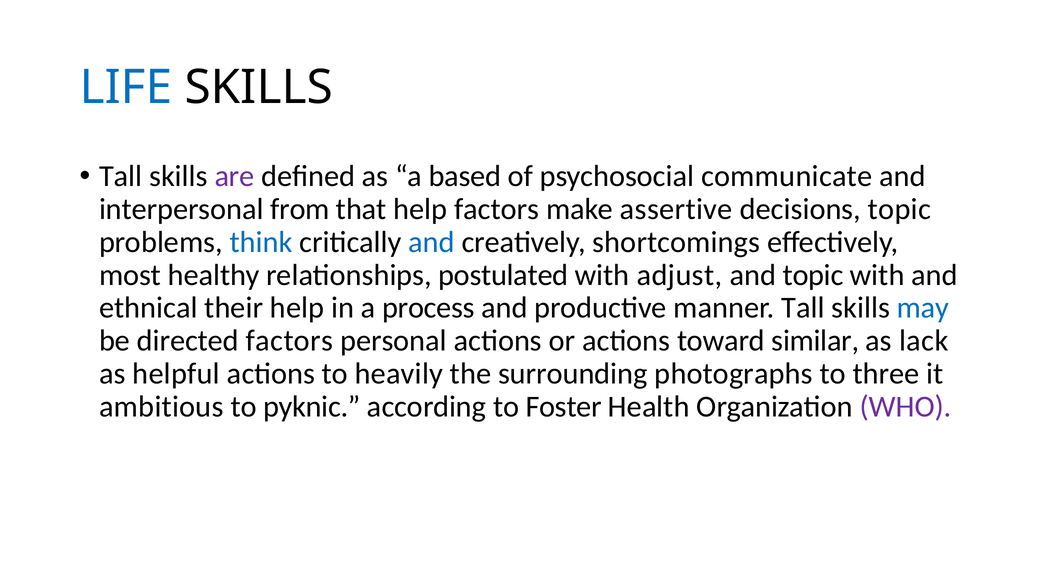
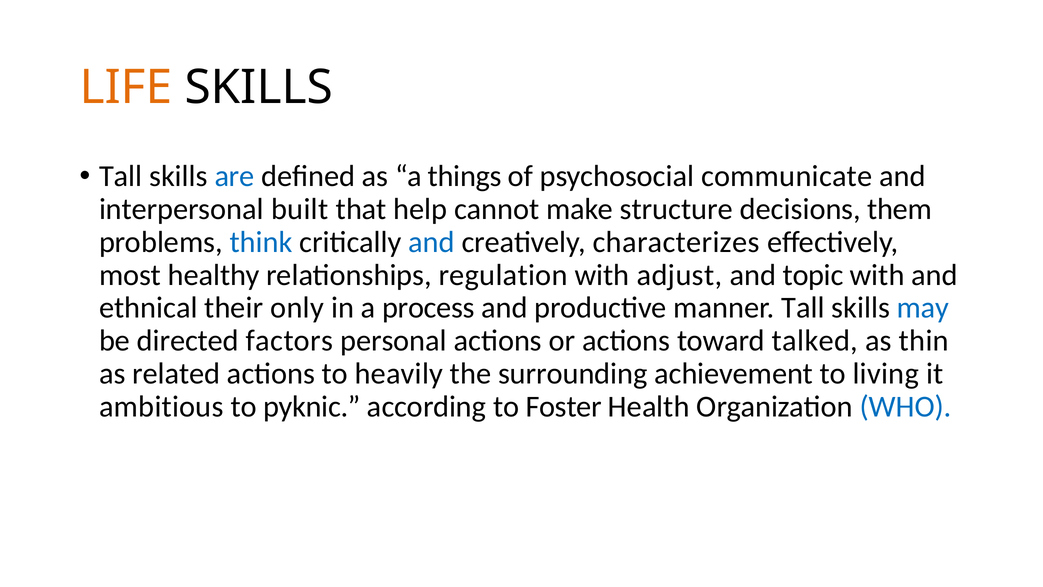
LIFE colour: blue -> orange (126, 88)
are colour: purple -> blue (235, 176)
based: based -> things (465, 176)
from: from -> built (300, 209)
help factors: factors -> cannot (497, 209)
assertive: assertive -> structure (676, 209)
decisions topic: topic -> them (900, 209)
shortcomings: shortcomings -> characterizes (676, 242)
postulated: postulated -> regulation (503, 275)
their help: help -> only (297, 308)
similar: similar -> talked (815, 341)
lack: lack -> thin (924, 341)
helpful: helpful -> related (176, 374)
photographs: photographs -> achievement (734, 374)
three: three -> living (886, 374)
WHO colour: purple -> blue (906, 406)
